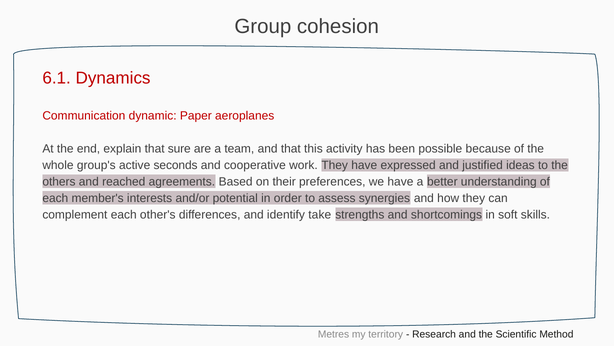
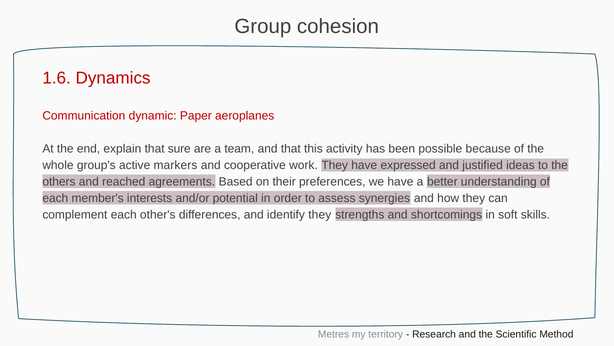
6.1: 6.1 -> 1.6 (57, 78)
seconds: seconds -> markers (175, 165)
identify take: take -> they (320, 214)
